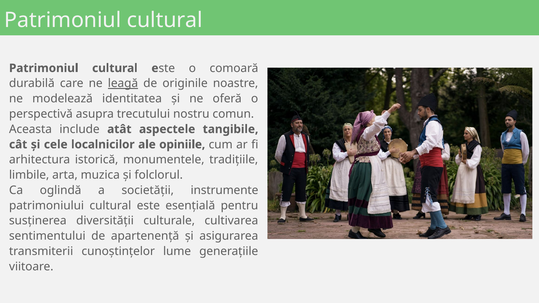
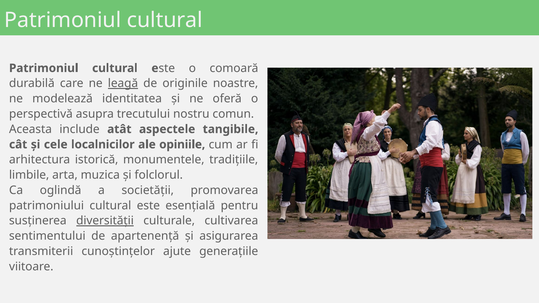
instrumente: instrumente -> promovarea (224, 190)
diversității underline: none -> present (105, 221)
lume: lume -> ajute (177, 251)
